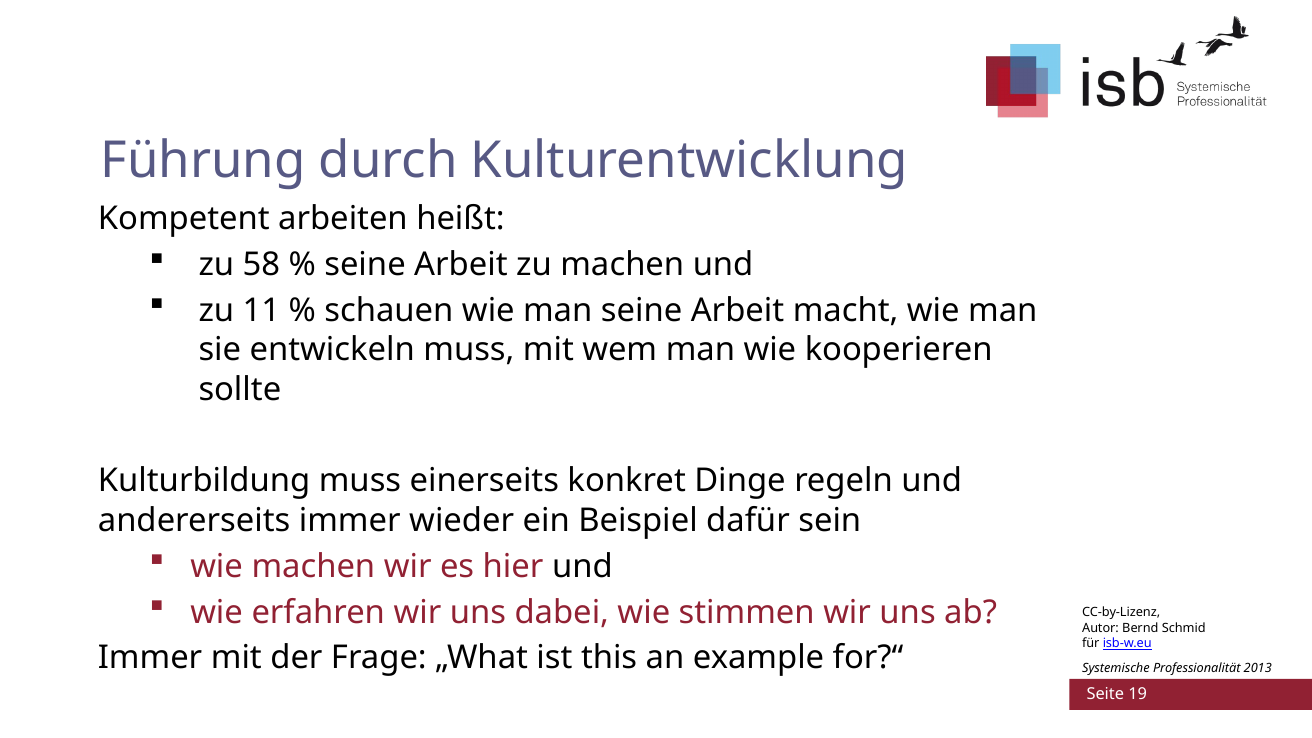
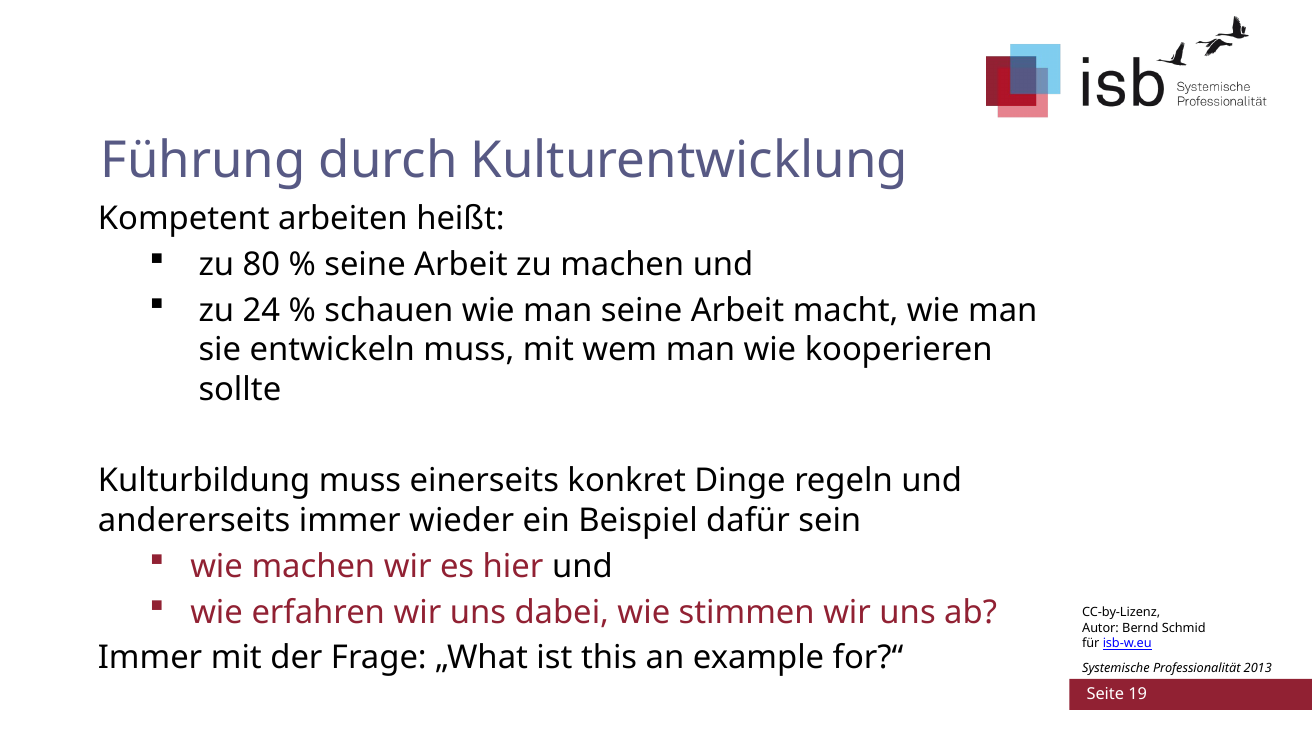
58: 58 -> 80 (261, 265)
11: 11 -> 24 (261, 311)
